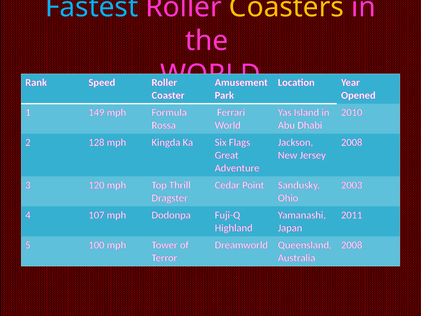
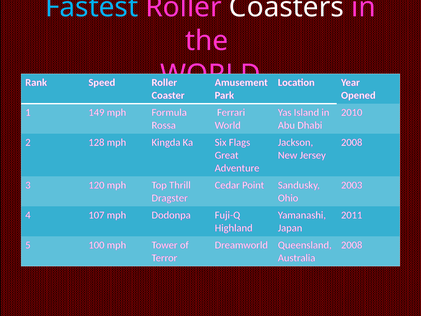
Coasters colour: yellow -> white (286, 7)
